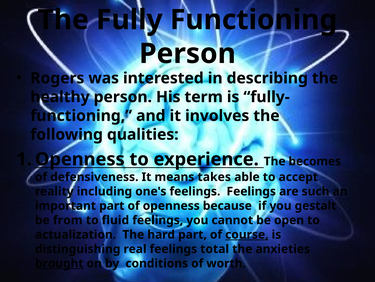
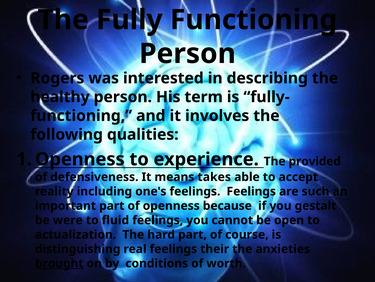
becomes: becomes -> provided (315, 161)
from: from -> were (68, 220)
course underline: present -> none (247, 234)
total: total -> their (215, 248)
